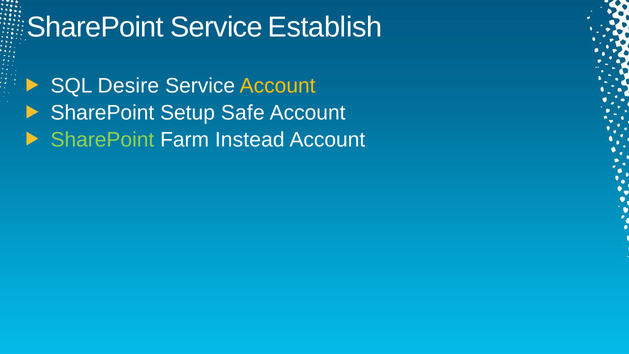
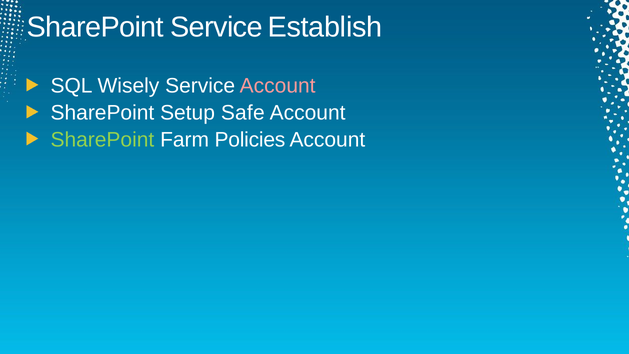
Desire: Desire -> Wisely (128, 86)
Account colour: yellow -> pink (278, 86)
Instead: Instead -> Policies (250, 140)
